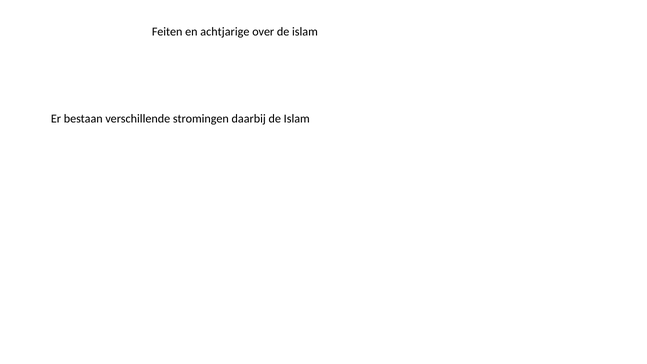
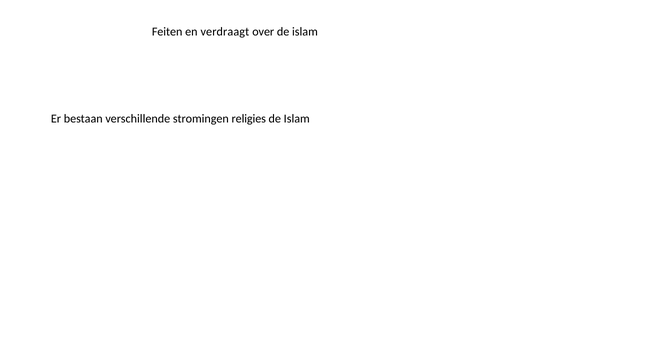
achtjarige: achtjarige -> verdraagt (225, 32)
daarbij: daarbij -> religies (249, 119)
